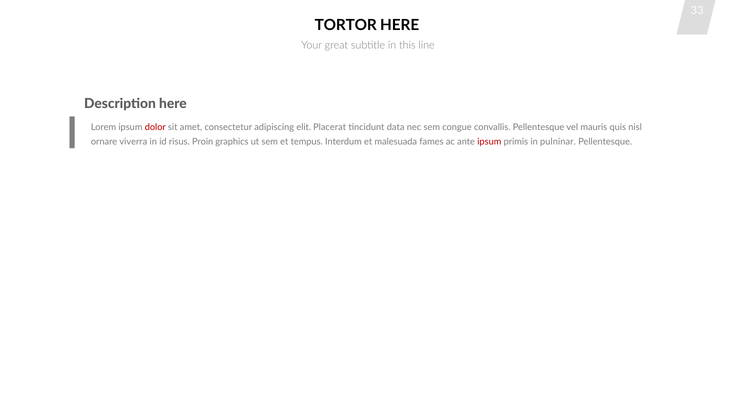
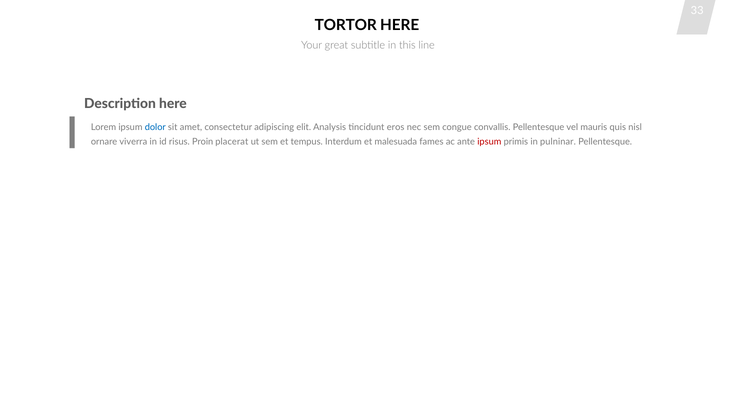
dolor colour: red -> blue (155, 128)
Placerat: Placerat -> Analysis (330, 128)
data: data -> eros (396, 128)
graphics: graphics -> placerat (232, 142)
